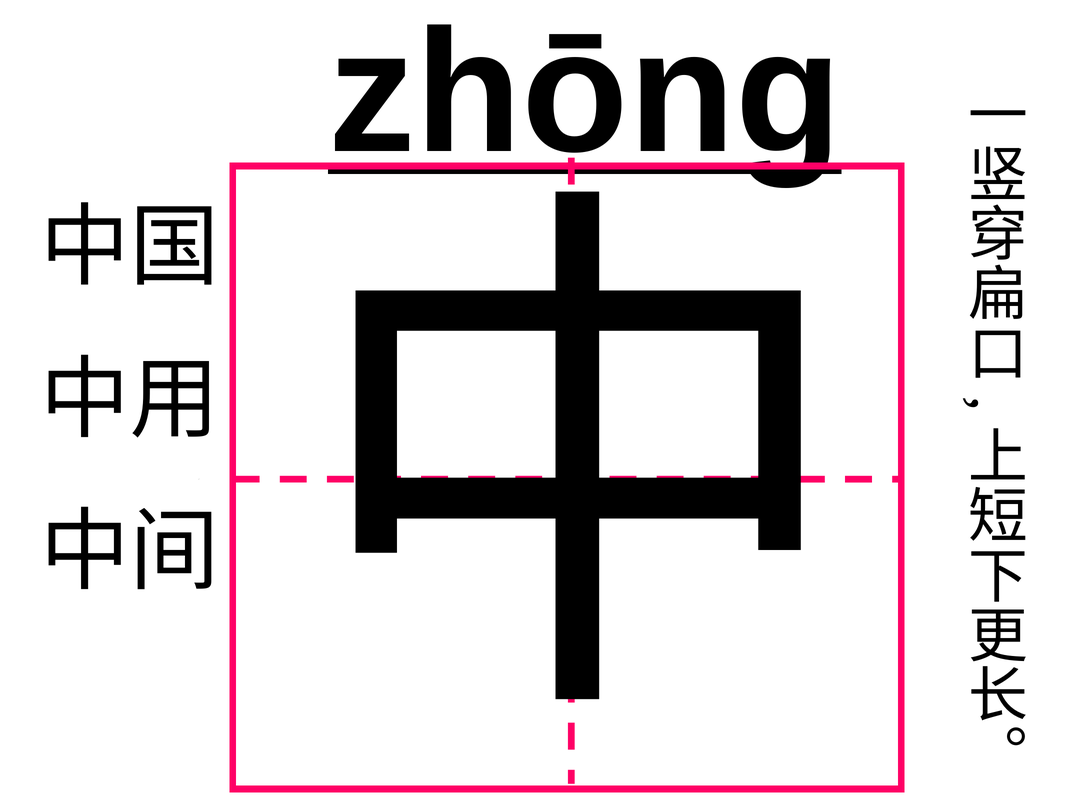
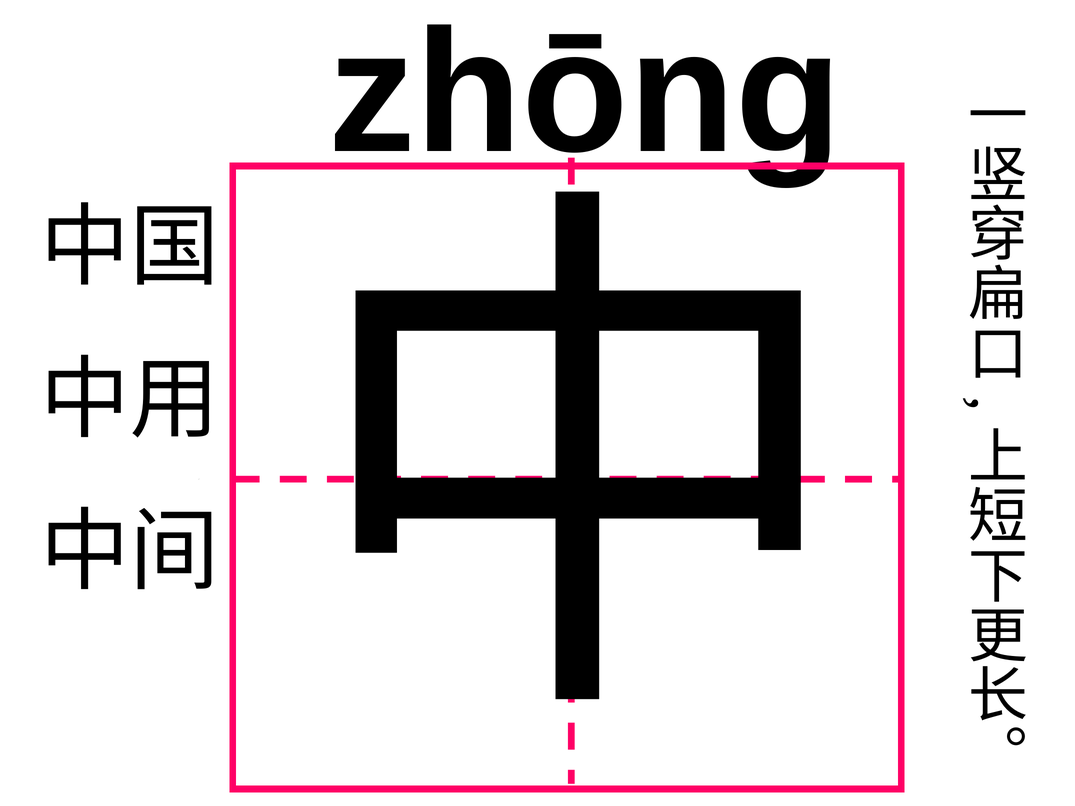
zhōng underline: present -> none (585, 94)
